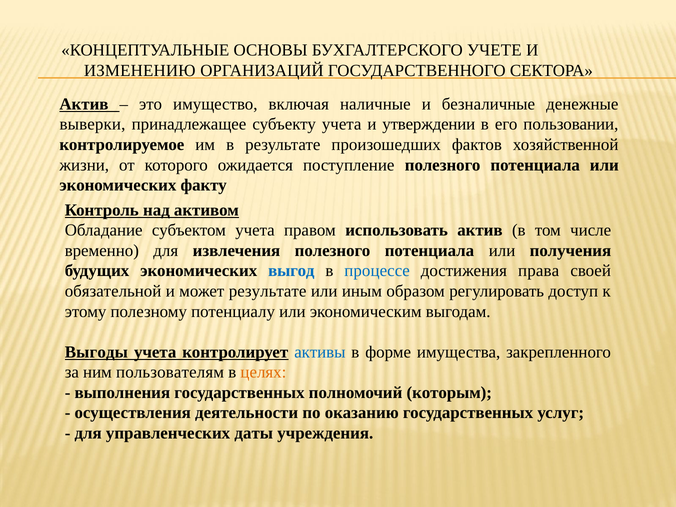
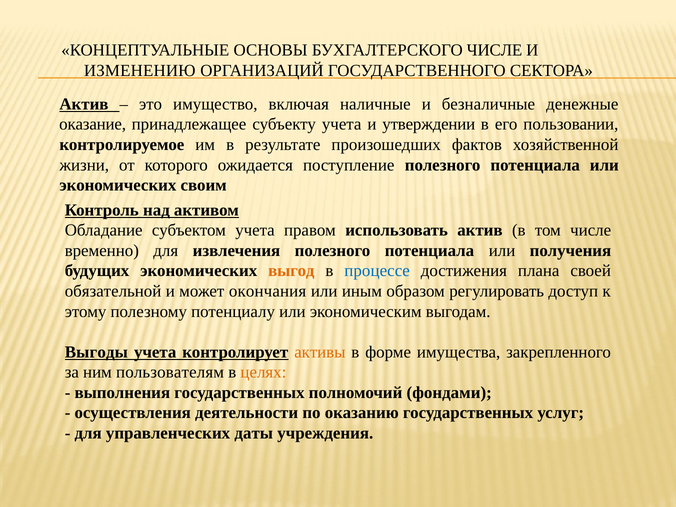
БУХГАЛТЕРСКОГО УЧЕТЕ: УЧЕТЕ -> ЧИСЛЕ (494, 50)
выверки: выверки -> оказание (93, 124)
факту: факту -> своим (204, 185)
выгод colour: blue -> orange (291, 271)
права: права -> плана (539, 271)
может результате: результате -> окончания (268, 291)
активы colour: blue -> orange (320, 352)
которым: которым -> фондами (449, 393)
